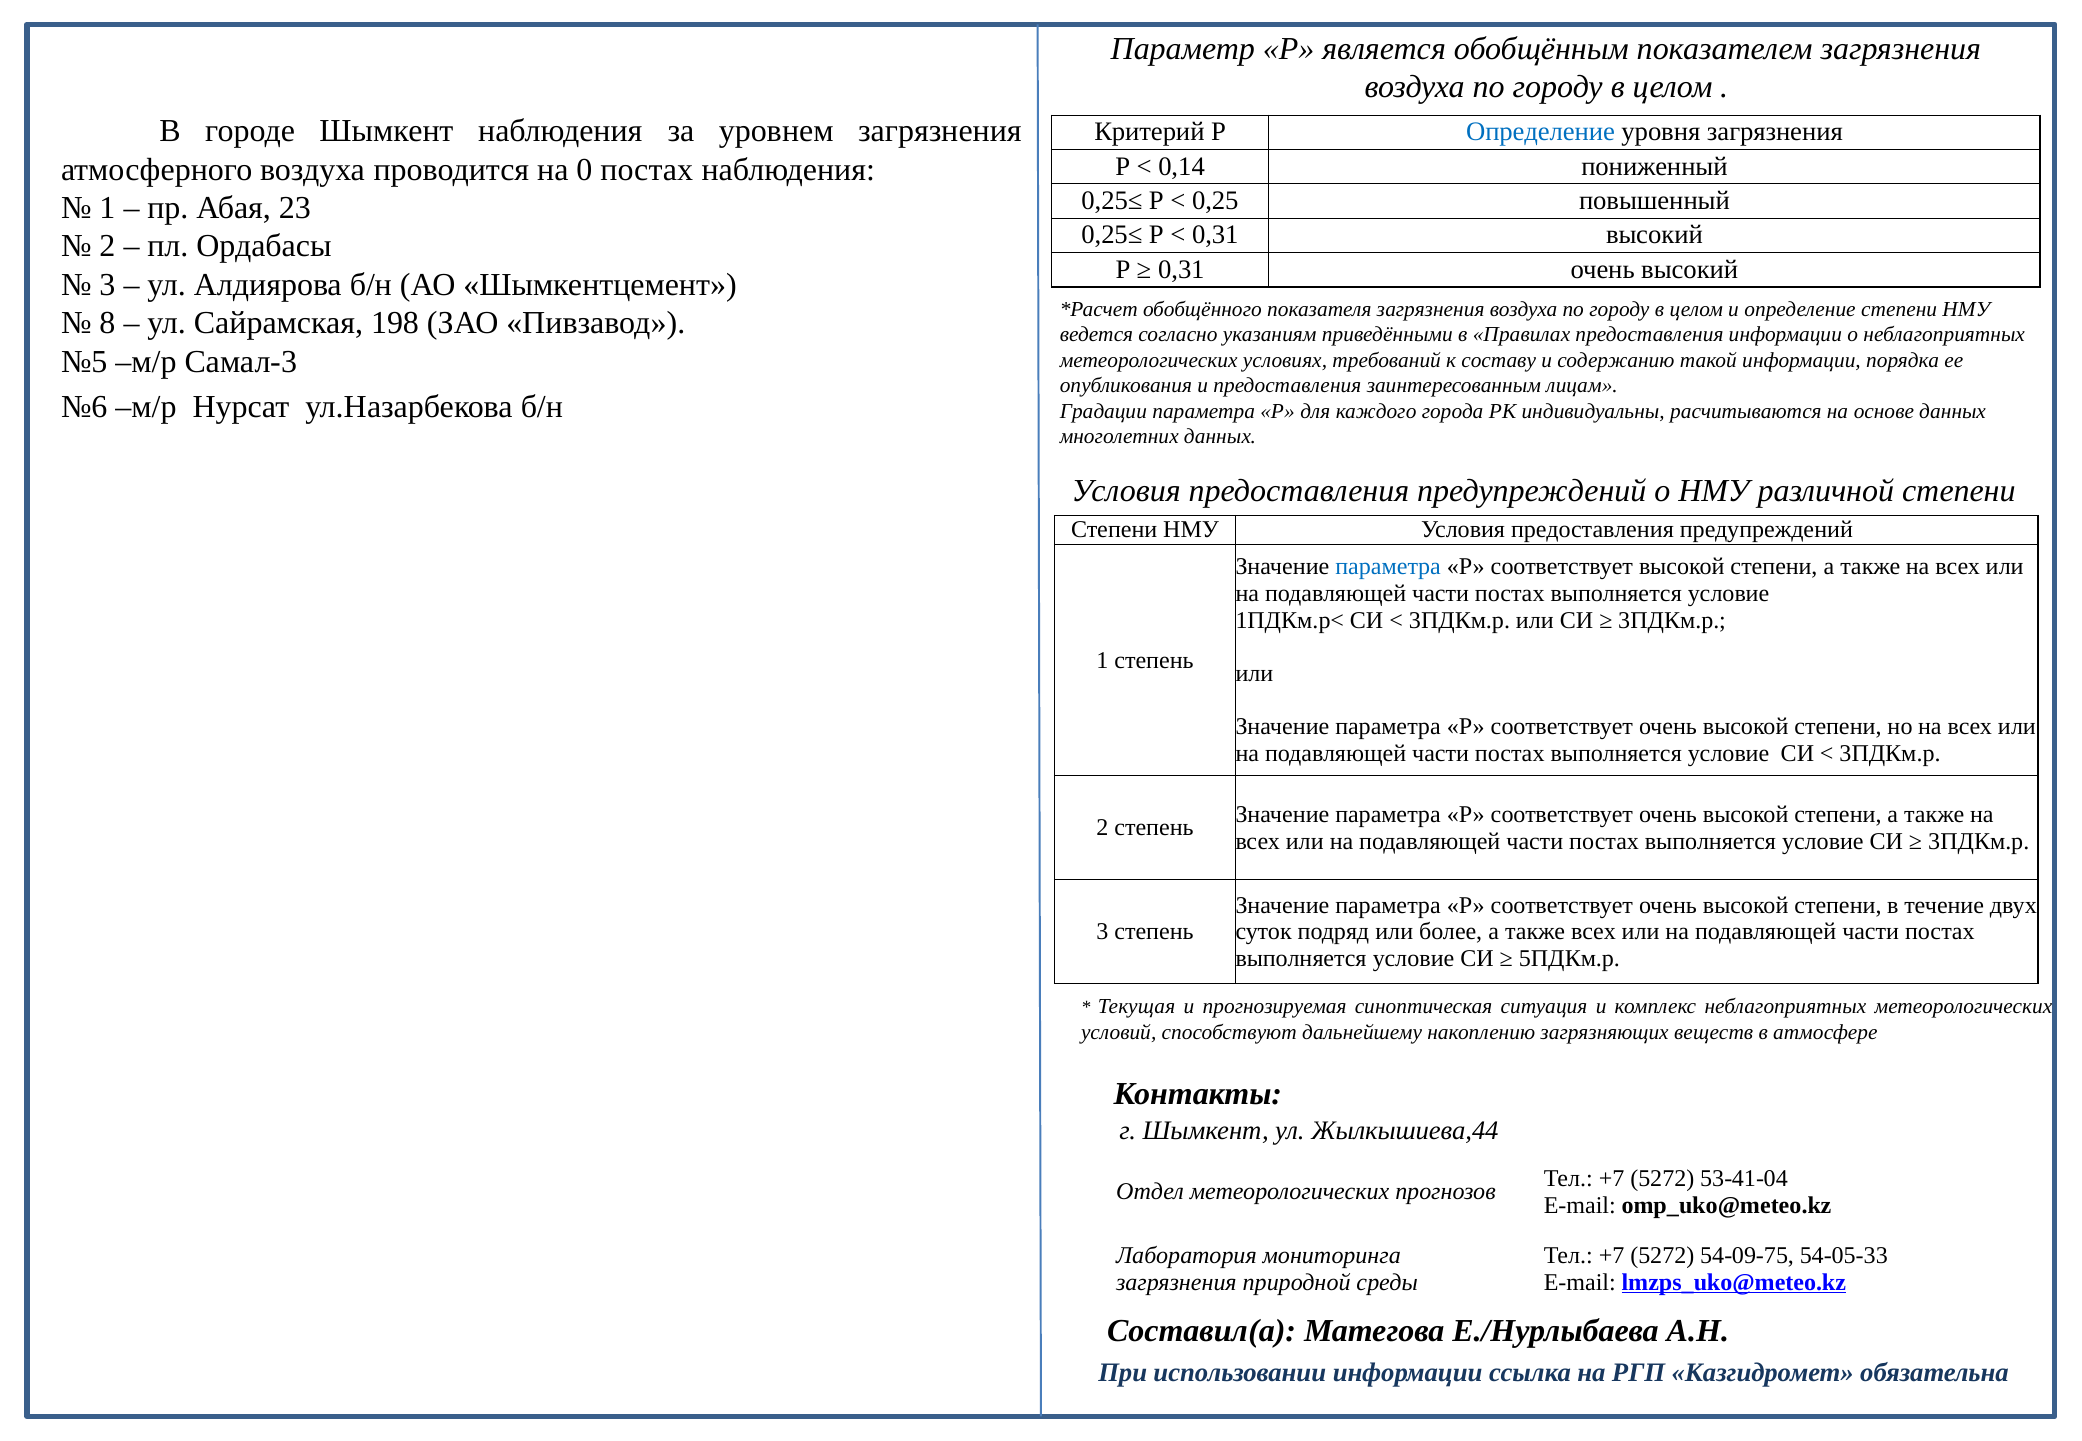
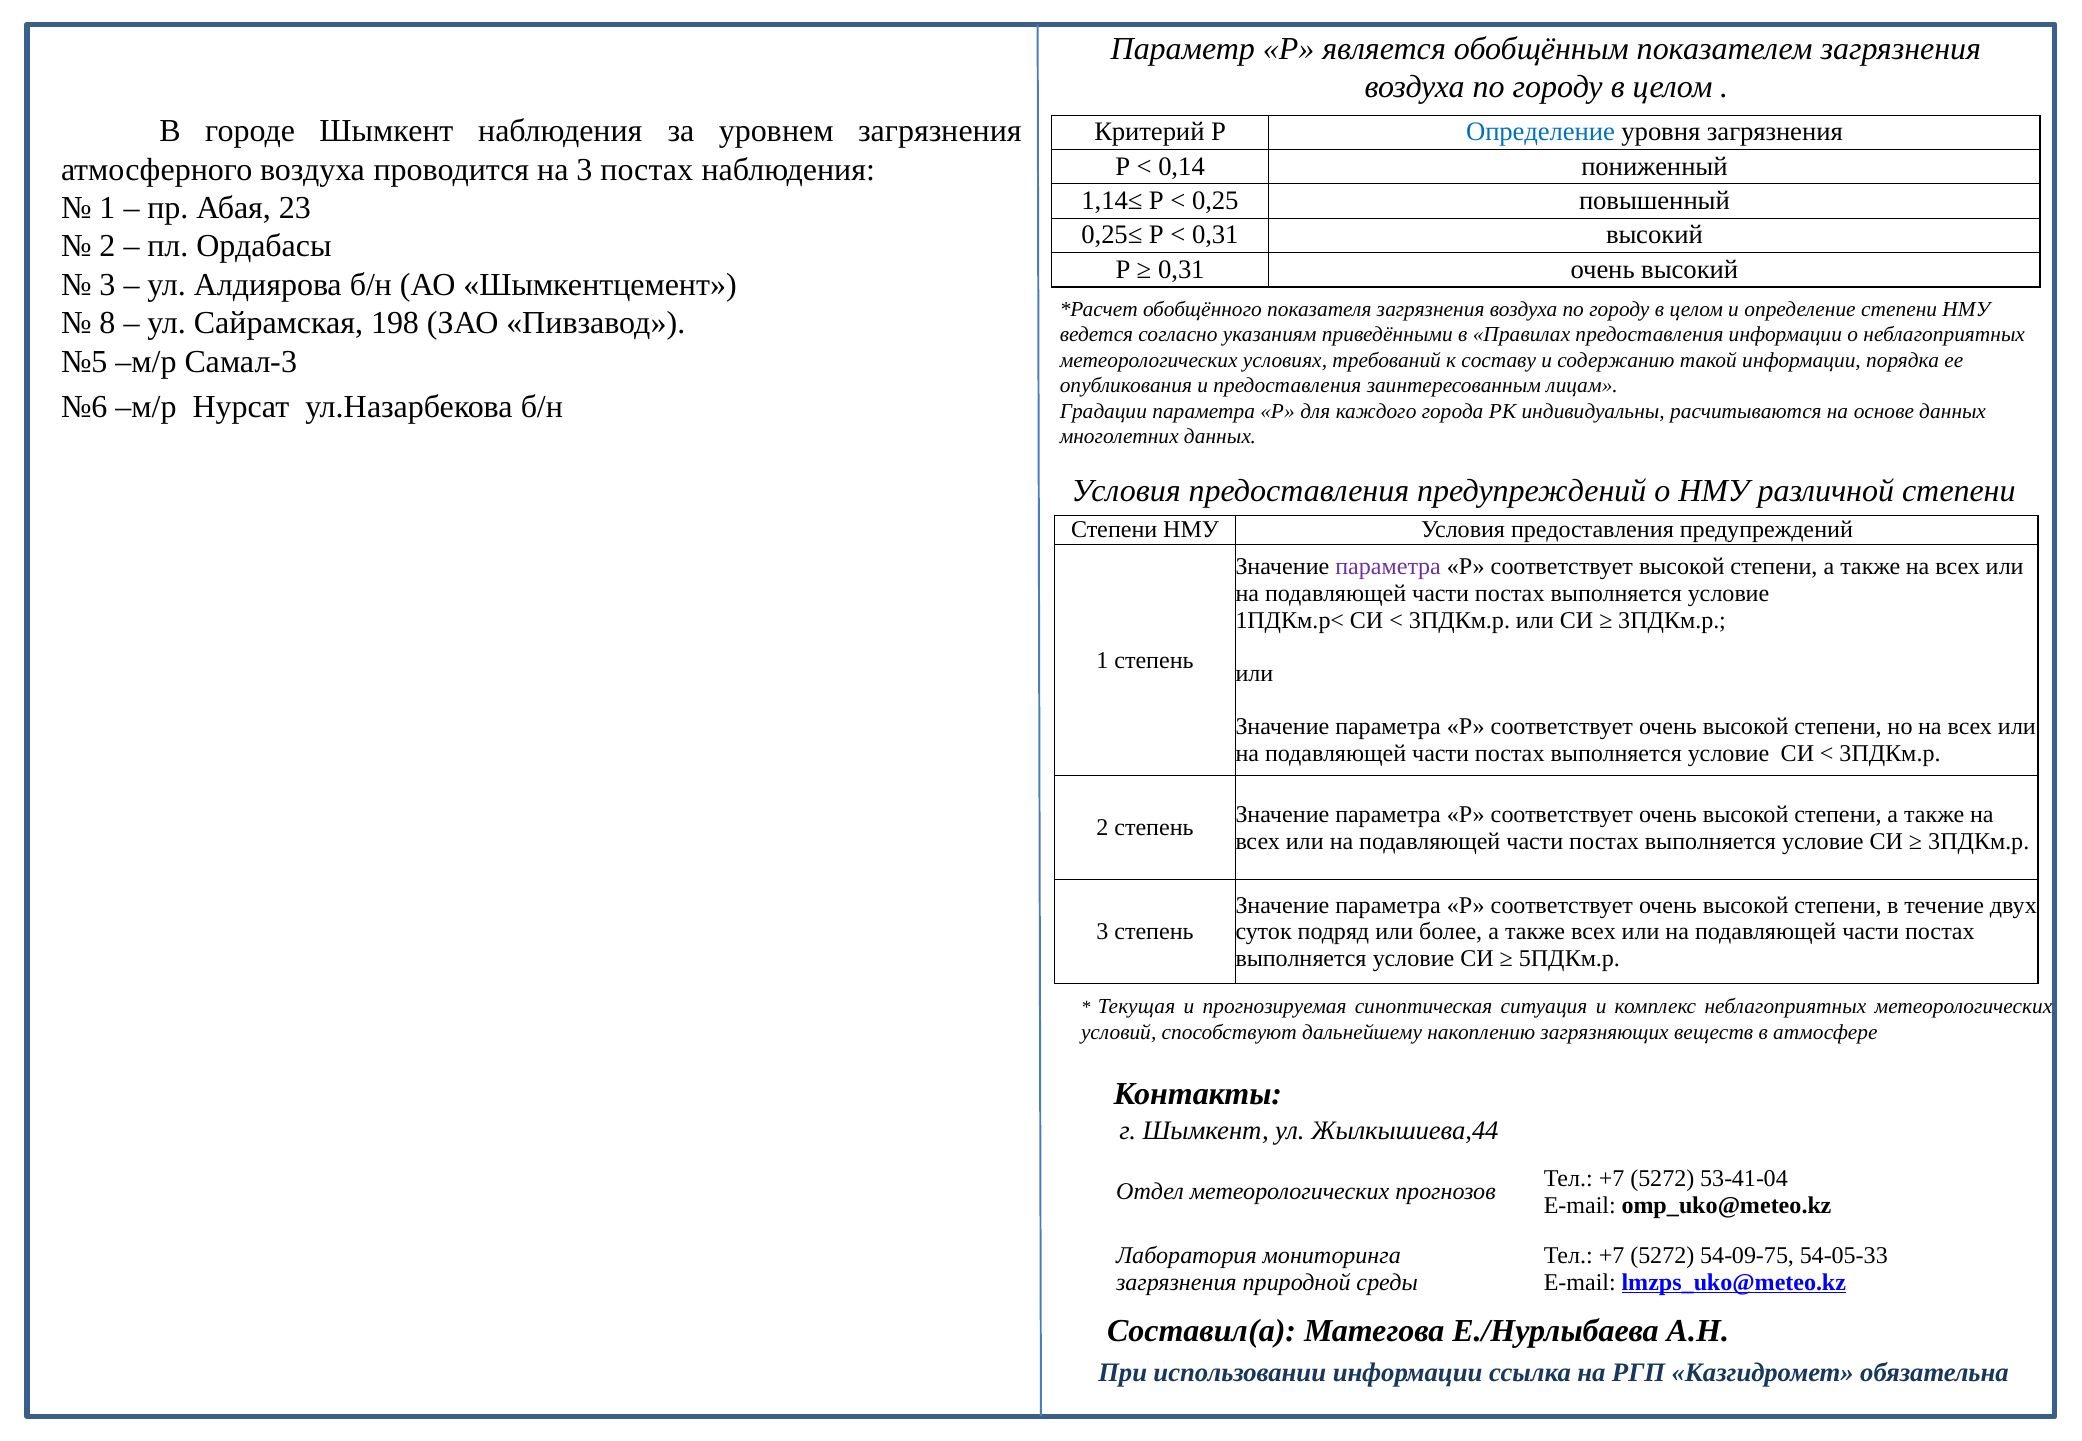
на 0: 0 -> 3 (584, 170)
0,25≤: 0,25≤ -> 1,14≤ (1112, 201)
параметра colour: blue -> purple (1388, 567)
